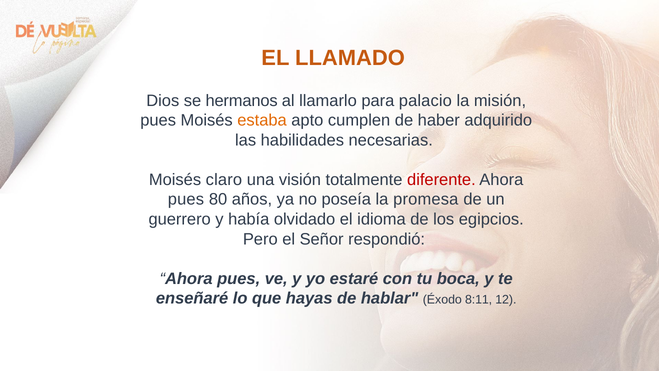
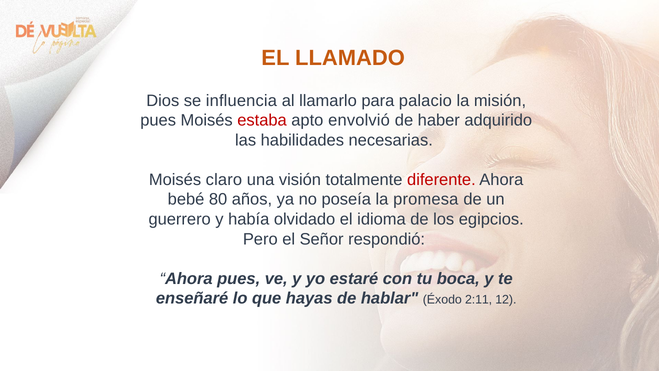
hermanos: hermanos -> influencia (241, 100)
estaba colour: orange -> red (262, 120)
cumplen: cumplen -> envolvió (359, 120)
pues: pues -> bebé (186, 199)
8:11: 8:11 -> 2:11 (479, 300)
